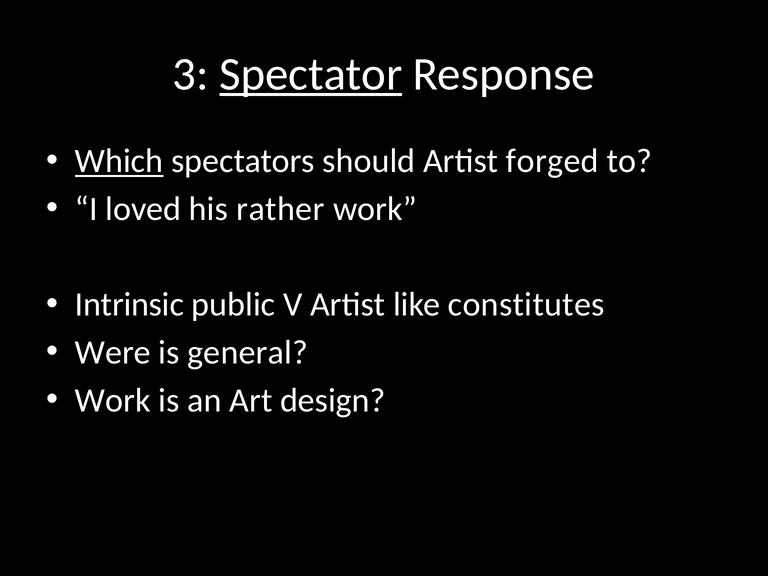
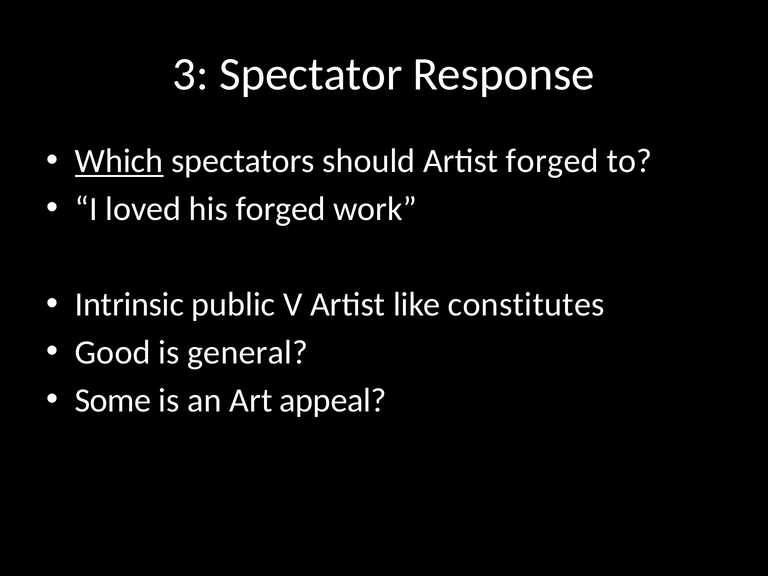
Spectator underline: present -> none (311, 74)
his rather: rather -> forged (281, 209)
Were: Were -> Good (113, 352)
Work: Work -> Some (113, 400)
design: design -> appeal (333, 400)
